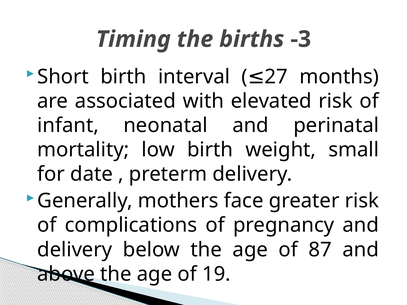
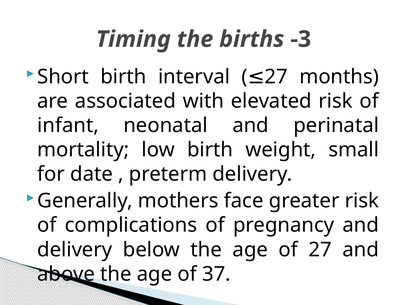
of 87: 87 -> 27 (320, 250)
19: 19 -> 37 (216, 274)
